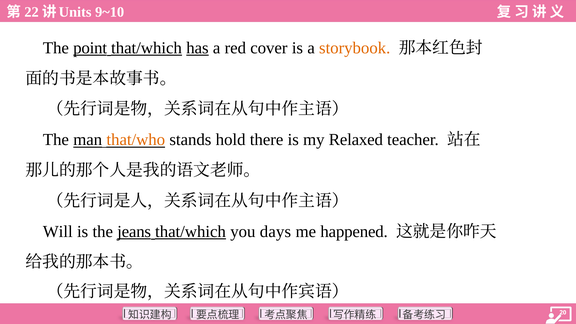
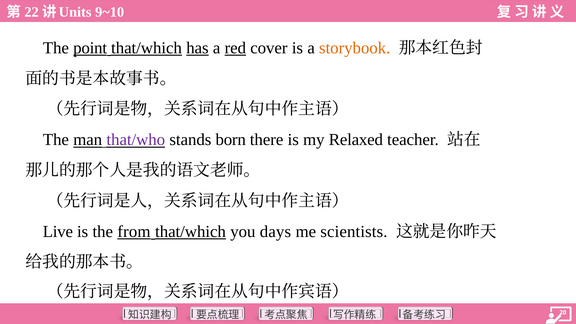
red underline: none -> present (235, 48)
that/who colour: orange -> purple (136, 140)
hold: hold -> born (231, 140)
Will: Will -> Live (58, 231)
jeans: jeans -> from (134, 231)
happened: happened -> scientists (354, 231)
